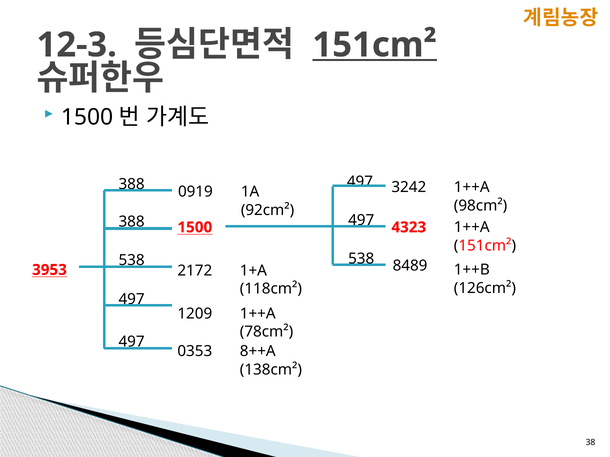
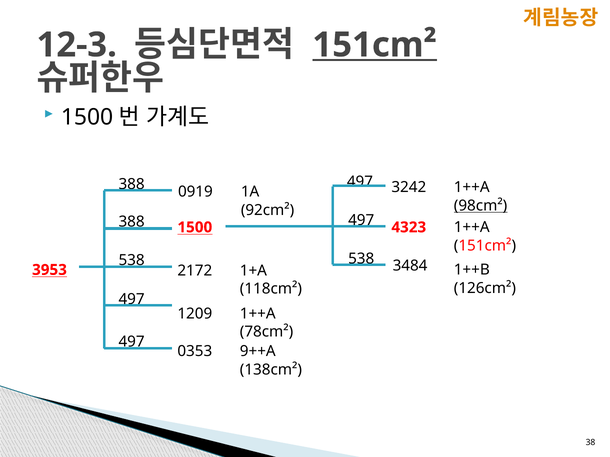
98cm² underline: none -> present (481, 206)
8489: 8489 -> 3484 (410, 266)
8++A: 8++A -> 9++A (258, 352)
